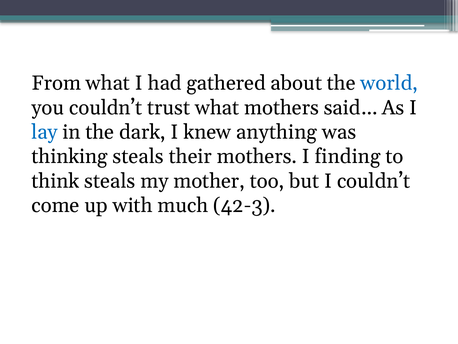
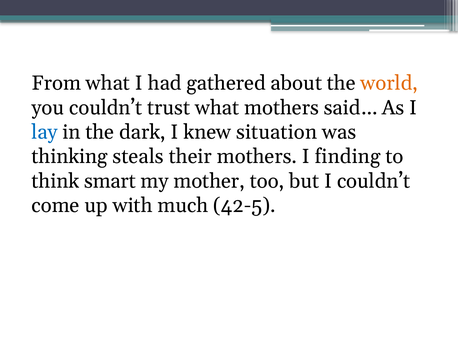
world colour: blue -> orange (389, 83)
anything: anything -> situation (277, 132)
think steals: steals -> smart (110, 181)
42-3: 42-3 -> 42-5 (244, 205)
